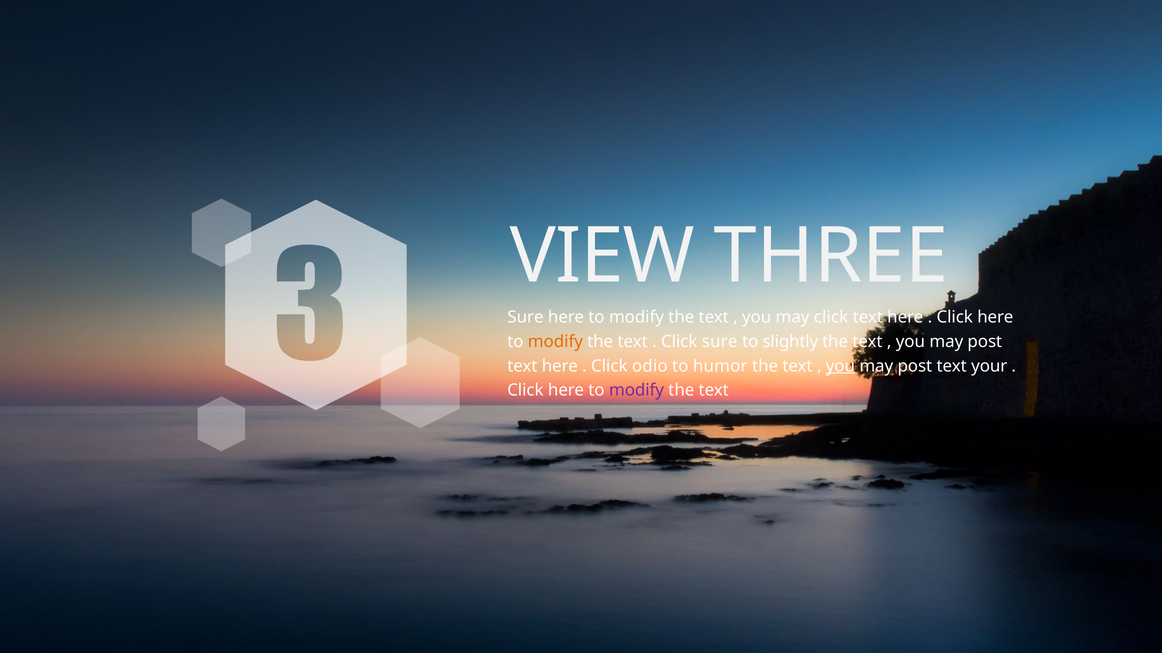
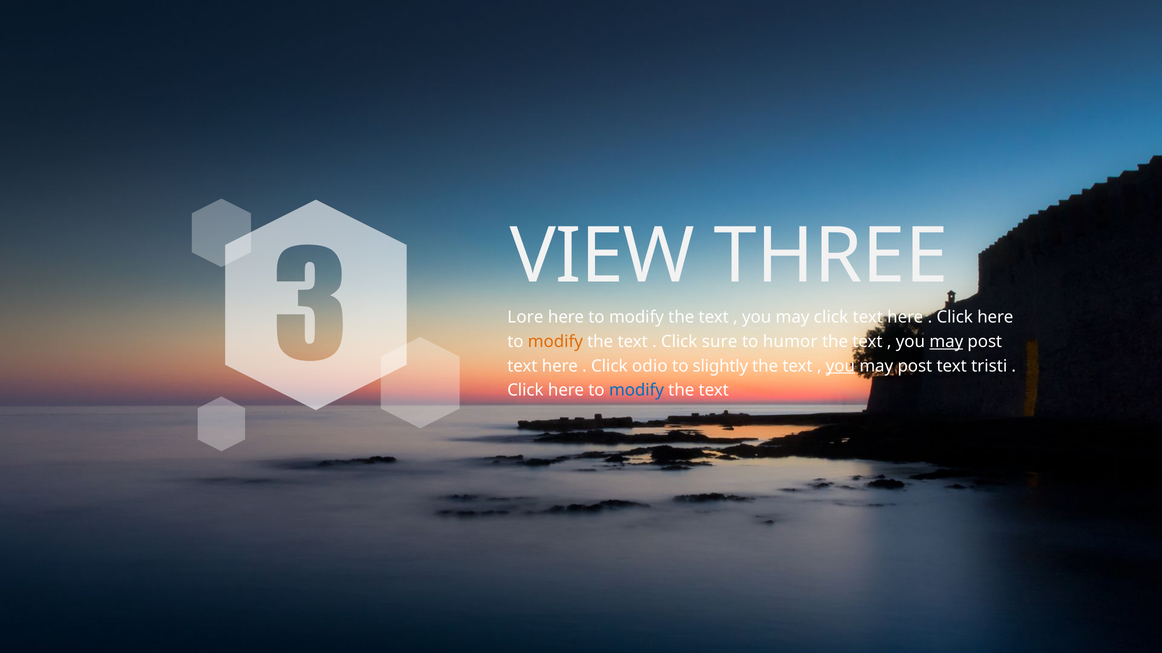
Sure: Sure -> Lore (525, 318)
slightly: slightly -> humor (790, 342)
may underline: none -> present (946, 342)
humor: humor -> slightly (720, 366)
your: your -> tristi (989, 366)
modify colour: purple -> blue (637, 391)
